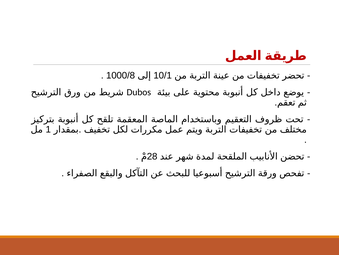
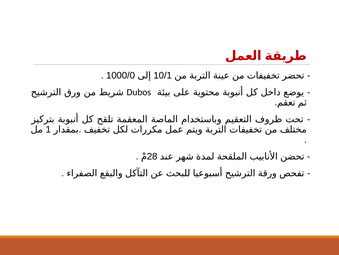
1000/8: 1000/8 -> 1000/0 (121, 75)
